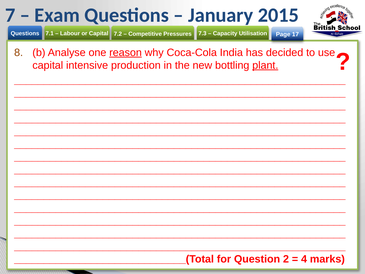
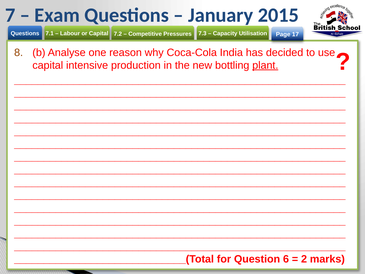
reason underline: present -> none (126, 53)
2: 2 -> 6 (286, 259)
4: 4 -> 2 (304, 259)
